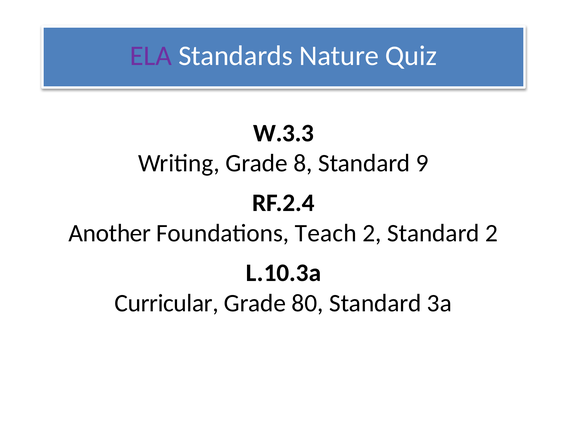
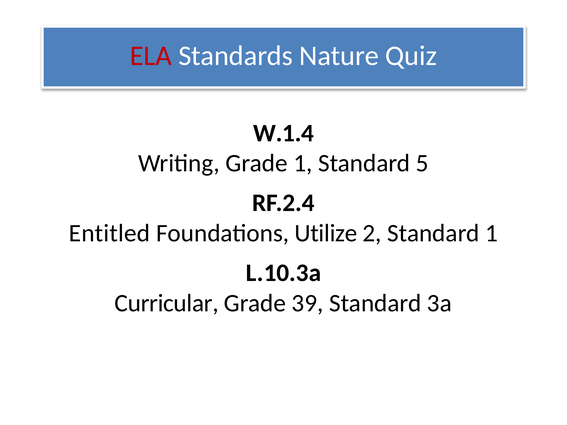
ELA colour: purple -> red (151, 56)
W.3.3: W.3.3 -> W.1.4 (284, 133)
Grade 8: 8 -> 1 (303, 163)
9: 9 -> 5 (422, 163)
Another: Another -> Entitled (110, 233)
Teach: Teach -> Utilize (326, 233)
Standard 2: 2 -> 1 (491, 233)
80: 80 -> 39 (308, 303)
